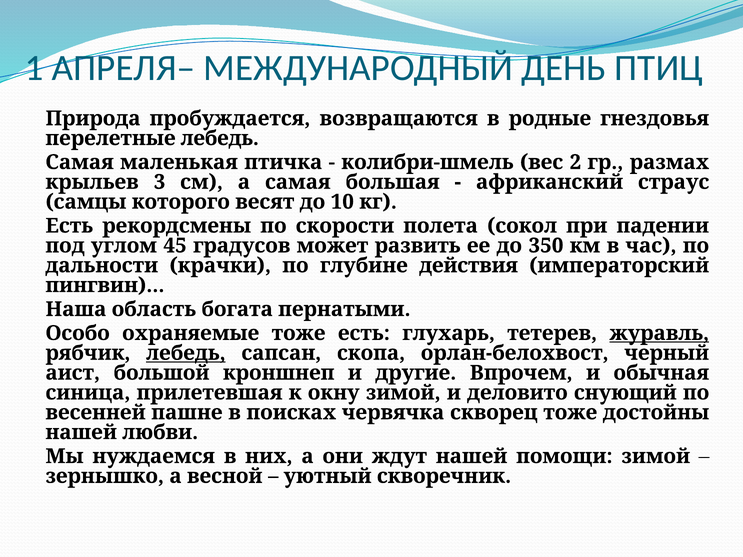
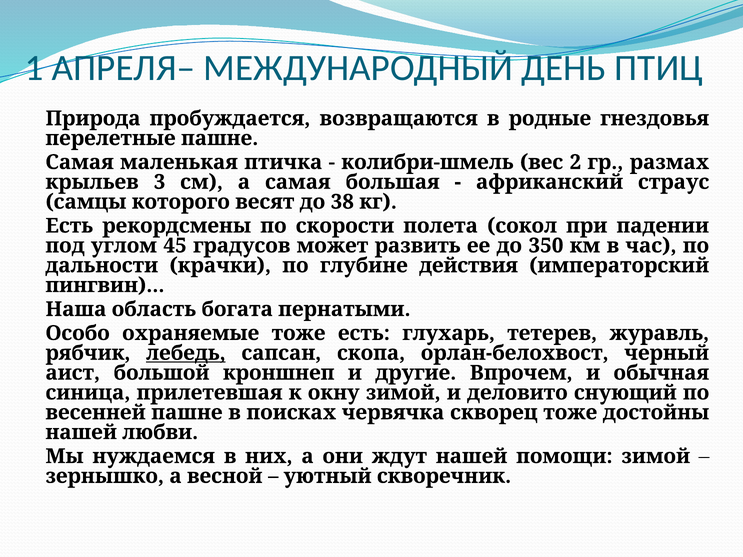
перелетные лебедь: лебедь -> пашне (220, 138)
10: 10 -> 38 (342, 202)
журавль underline: present -> none (659, 333)
